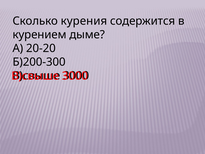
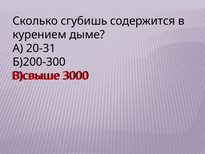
курения: курения -> сгубишь (84, 21)
20-20: 20-20 -> 20-31 (41, 48)
